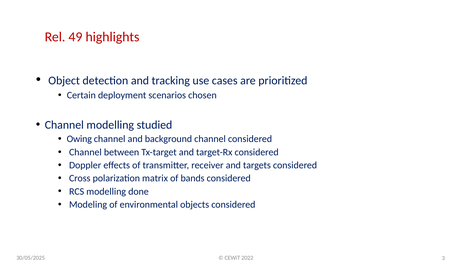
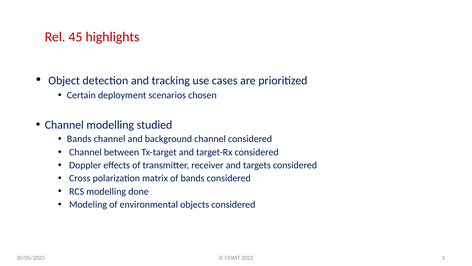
49: 49 -> 45 (75, 37)
Owing: Owing -> Bands (79, 139)
